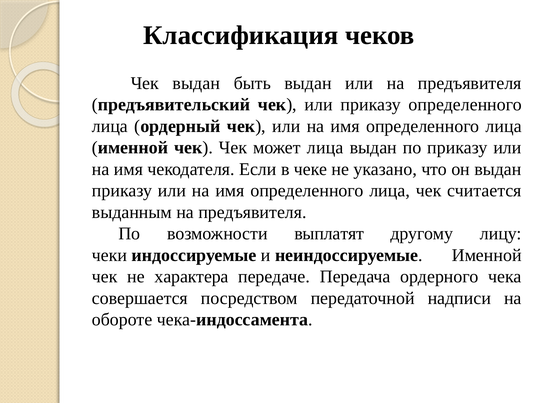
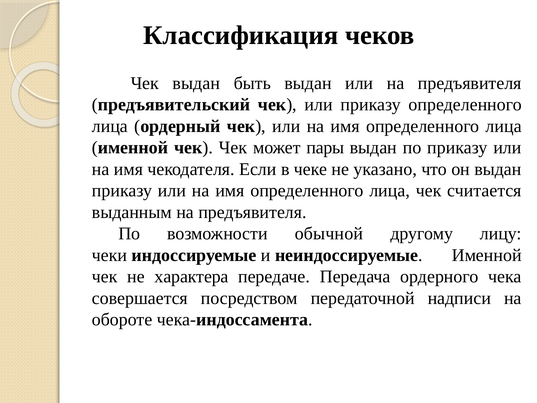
может лица: лица -> пары (325, 148)
выплатят: выплатят -> обычной (329, 233)
